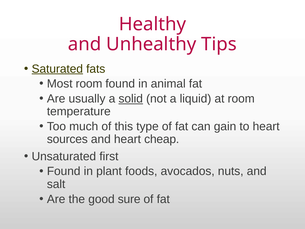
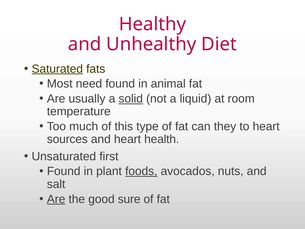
Tips: Tips -> Diet (219, 44)
Most room: room -> need (89, 84)
gain: gain -> they (225, 126)
cheap: cheap -> health (162, 139)
foods underline: none -> present (141, 171)
Are underline: none -> present (56, 199)
